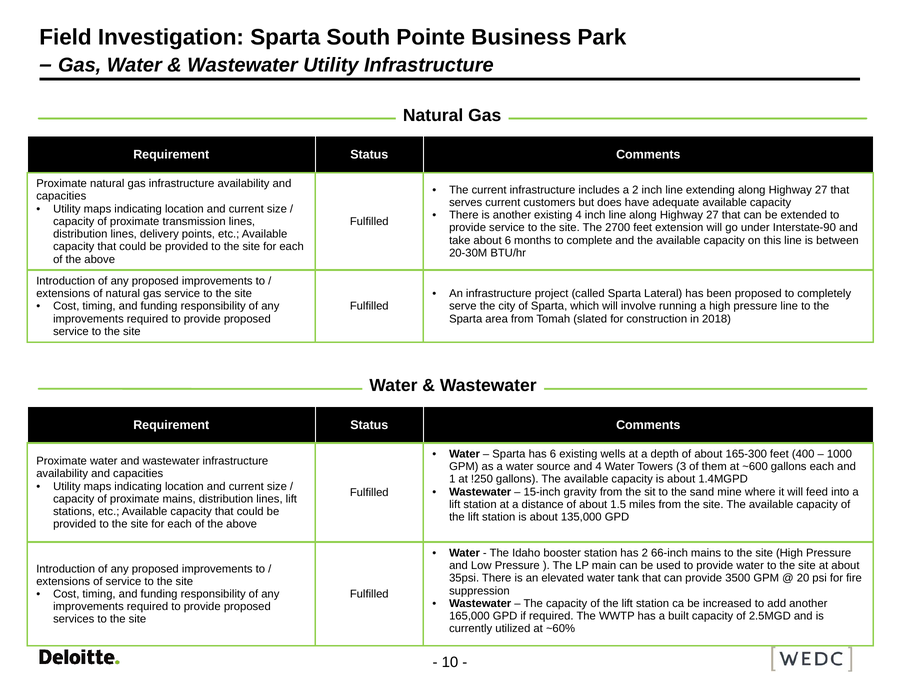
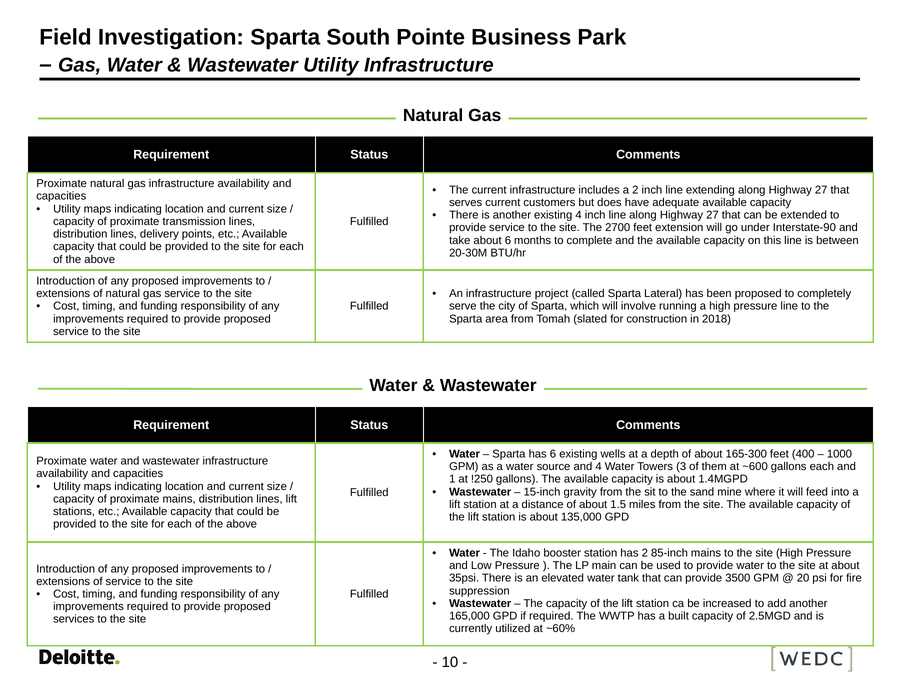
66-inch: 66-inch -> 85-inch (669, 553)
